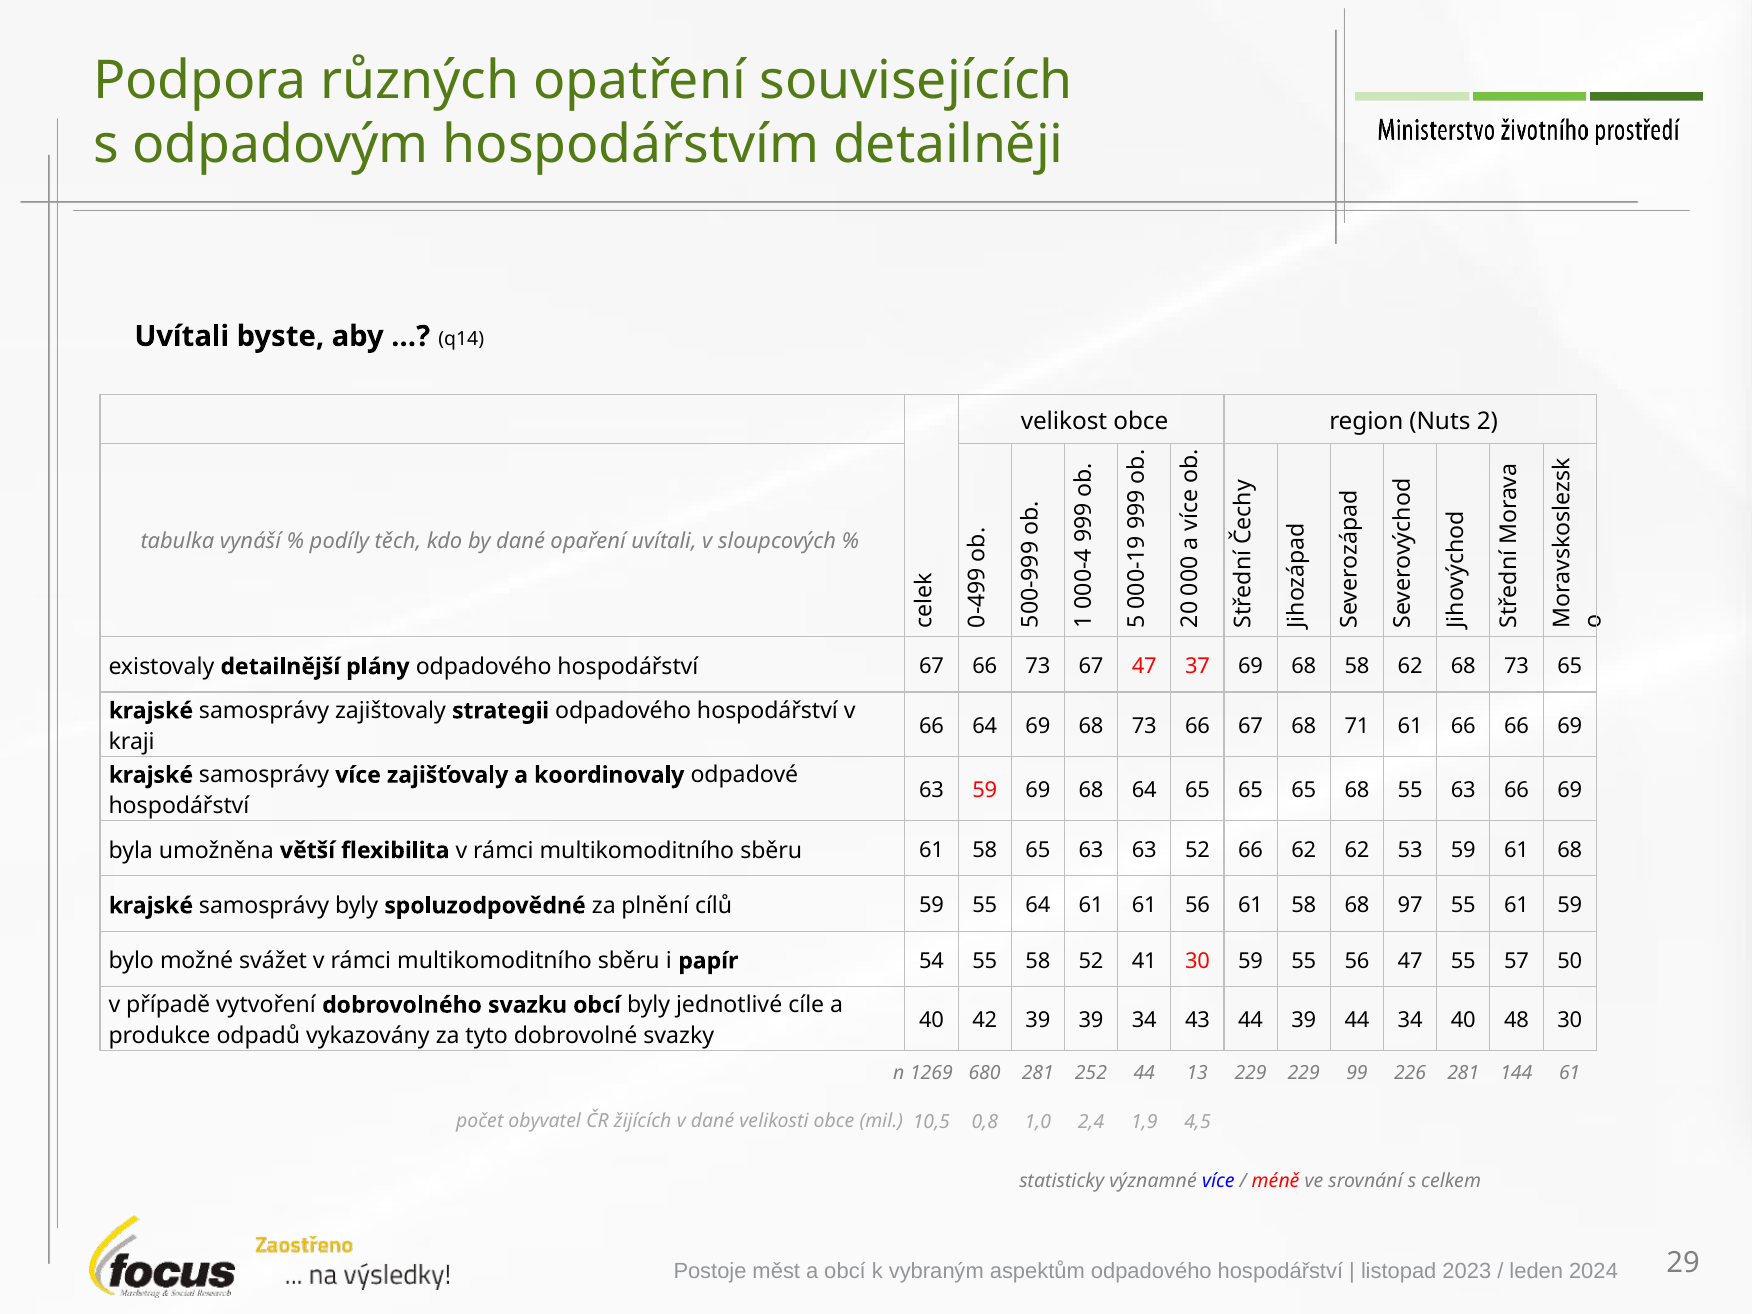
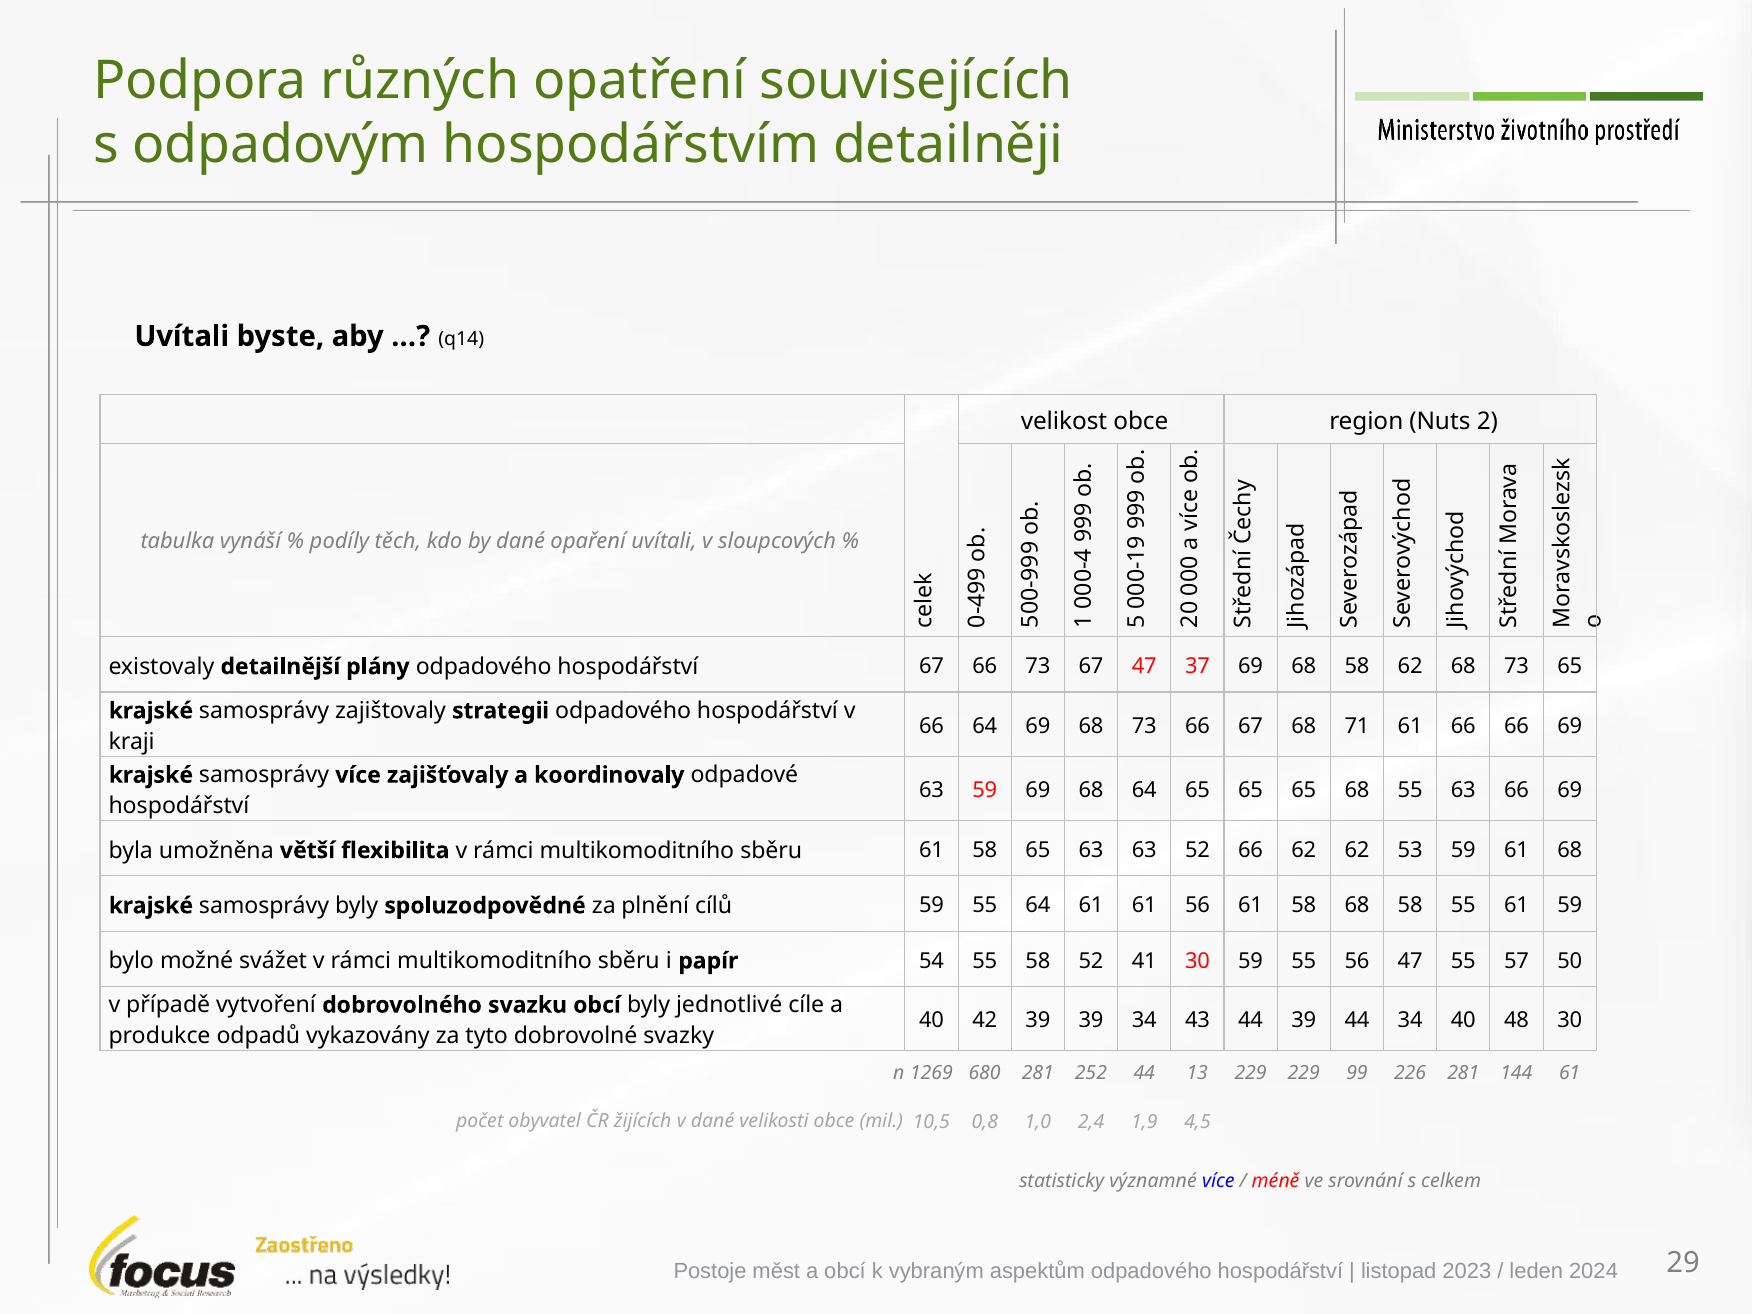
58 68 97: 97 -> 58 (1410, 906)
